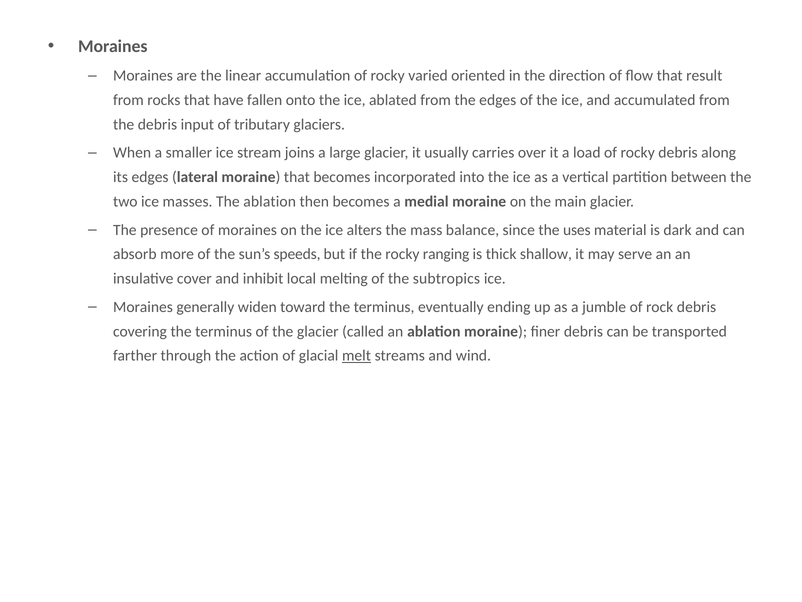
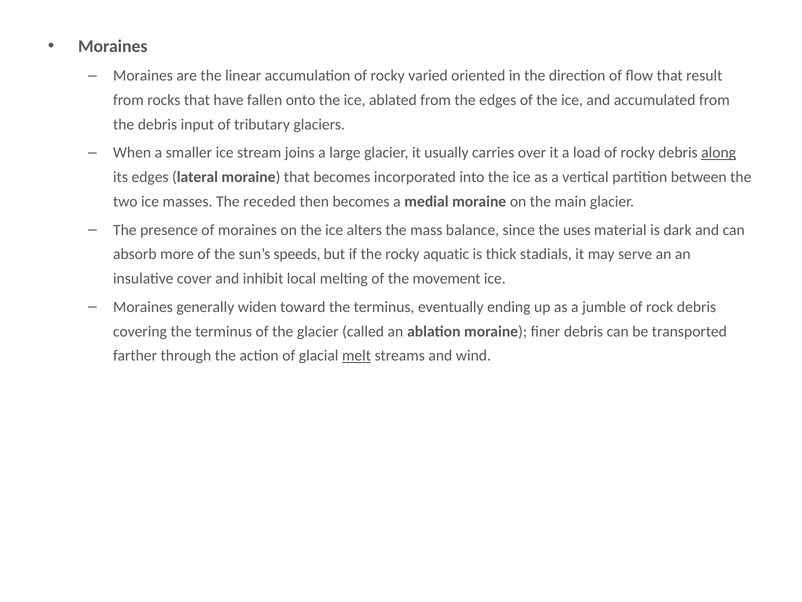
along underline: none -> present (719, 153)
The ablation: ablation -> receded (270, 201)
ranging: ranging -> aquatic (446, 254)
shallow: shallow -> stadials (546, 254)
subtropics: subtropics -> movement (447, 278)
